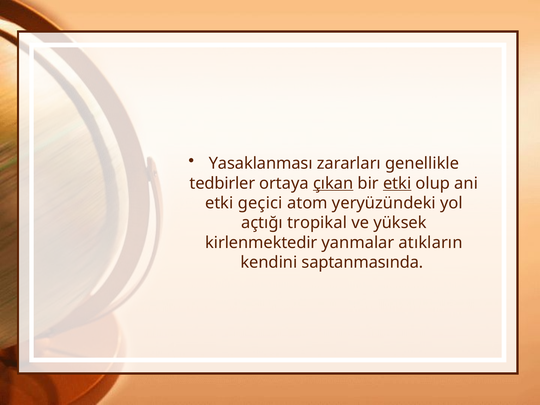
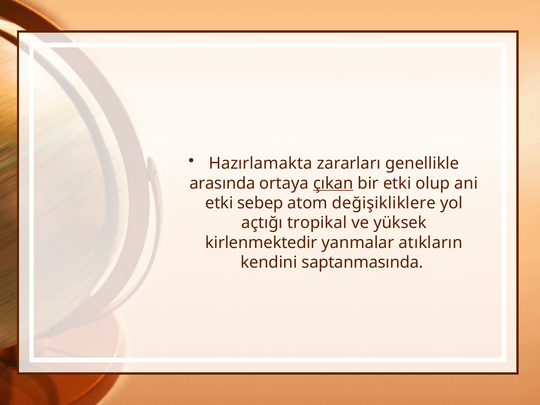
Yasaklanması: Yasaklanması -> Hazırlamakta (261, 163)
tedbirler: tedbirler -> arasında (222, 183)
etki underline: present -> none (397, 183)
geçici: geçici -> sebep (260, 203)
yeryüzündeki: yeryüzündeki -> değişikliklere (384, 203)
